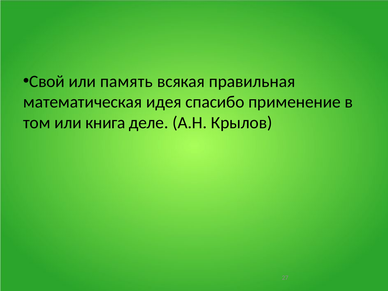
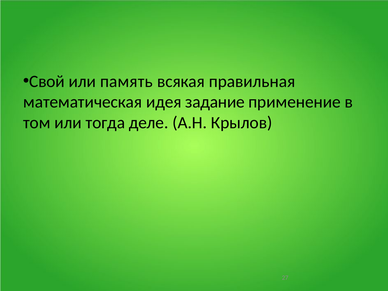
спасибо: спасибо -> задание (215, 102)
книга: книга -> тогда (105, 123)
